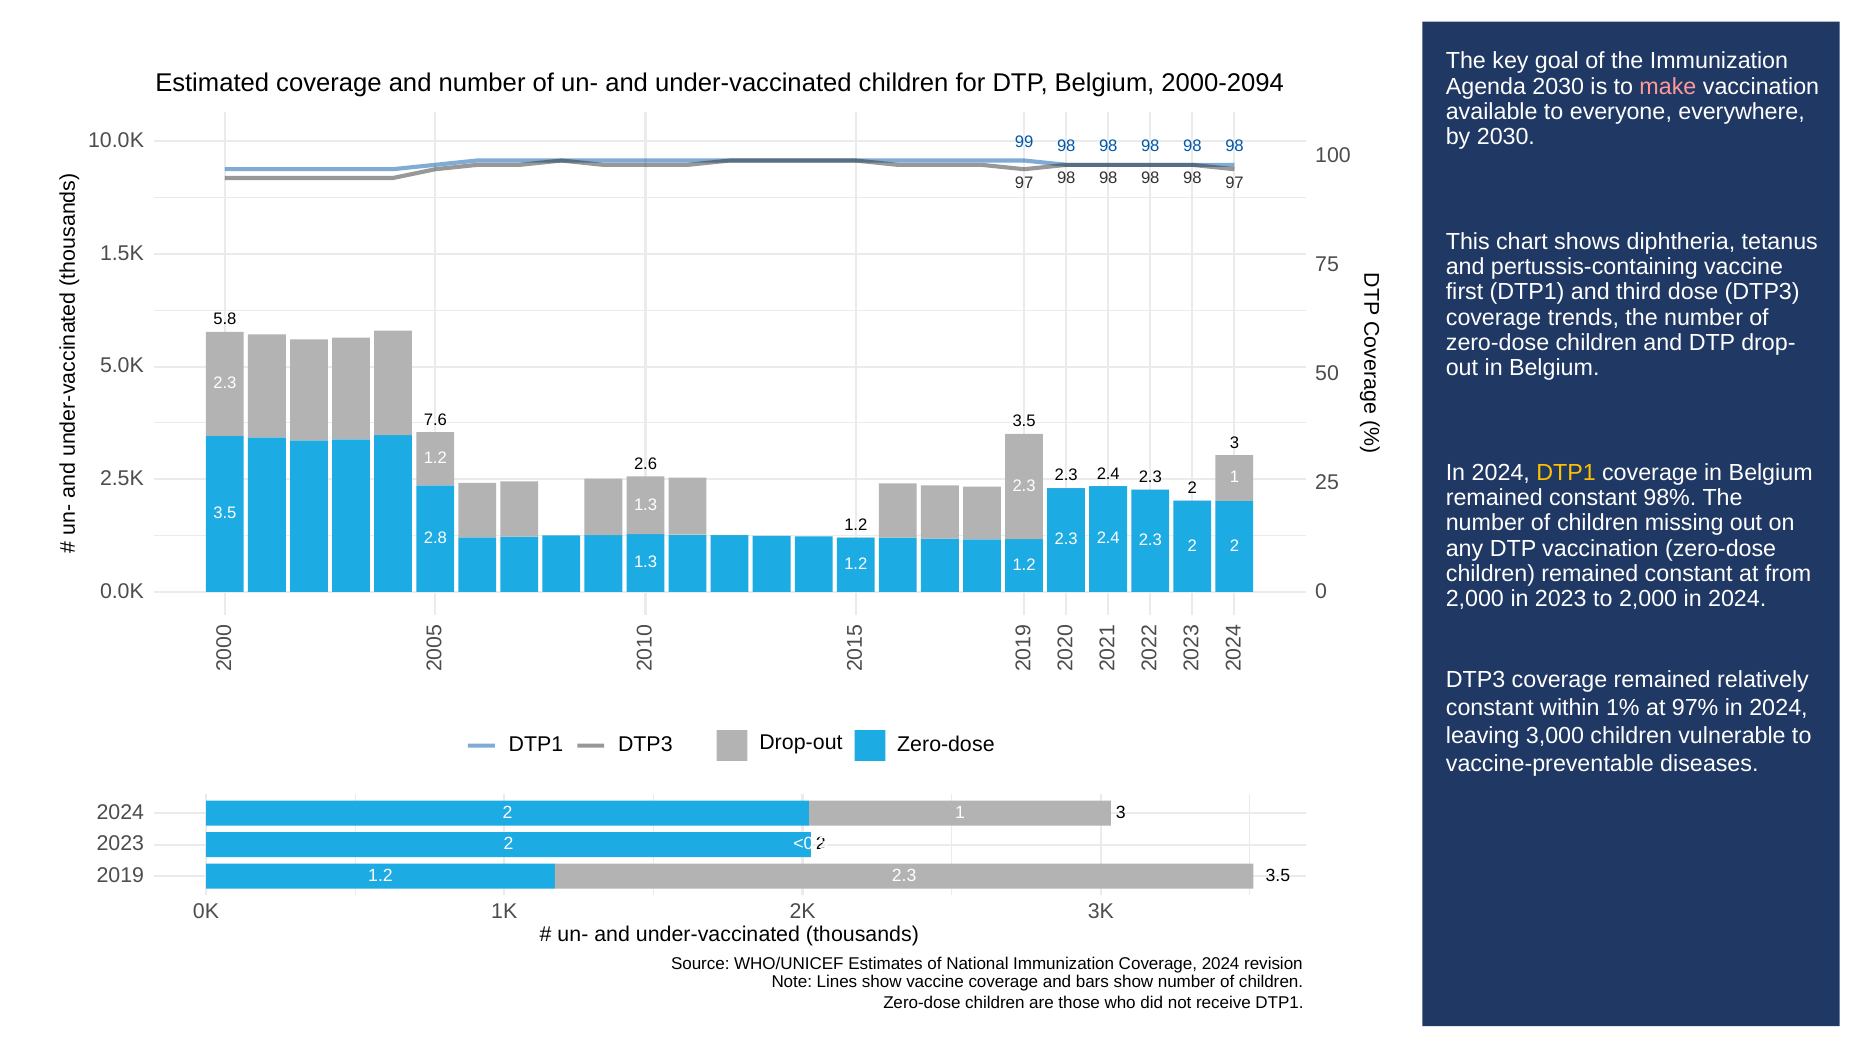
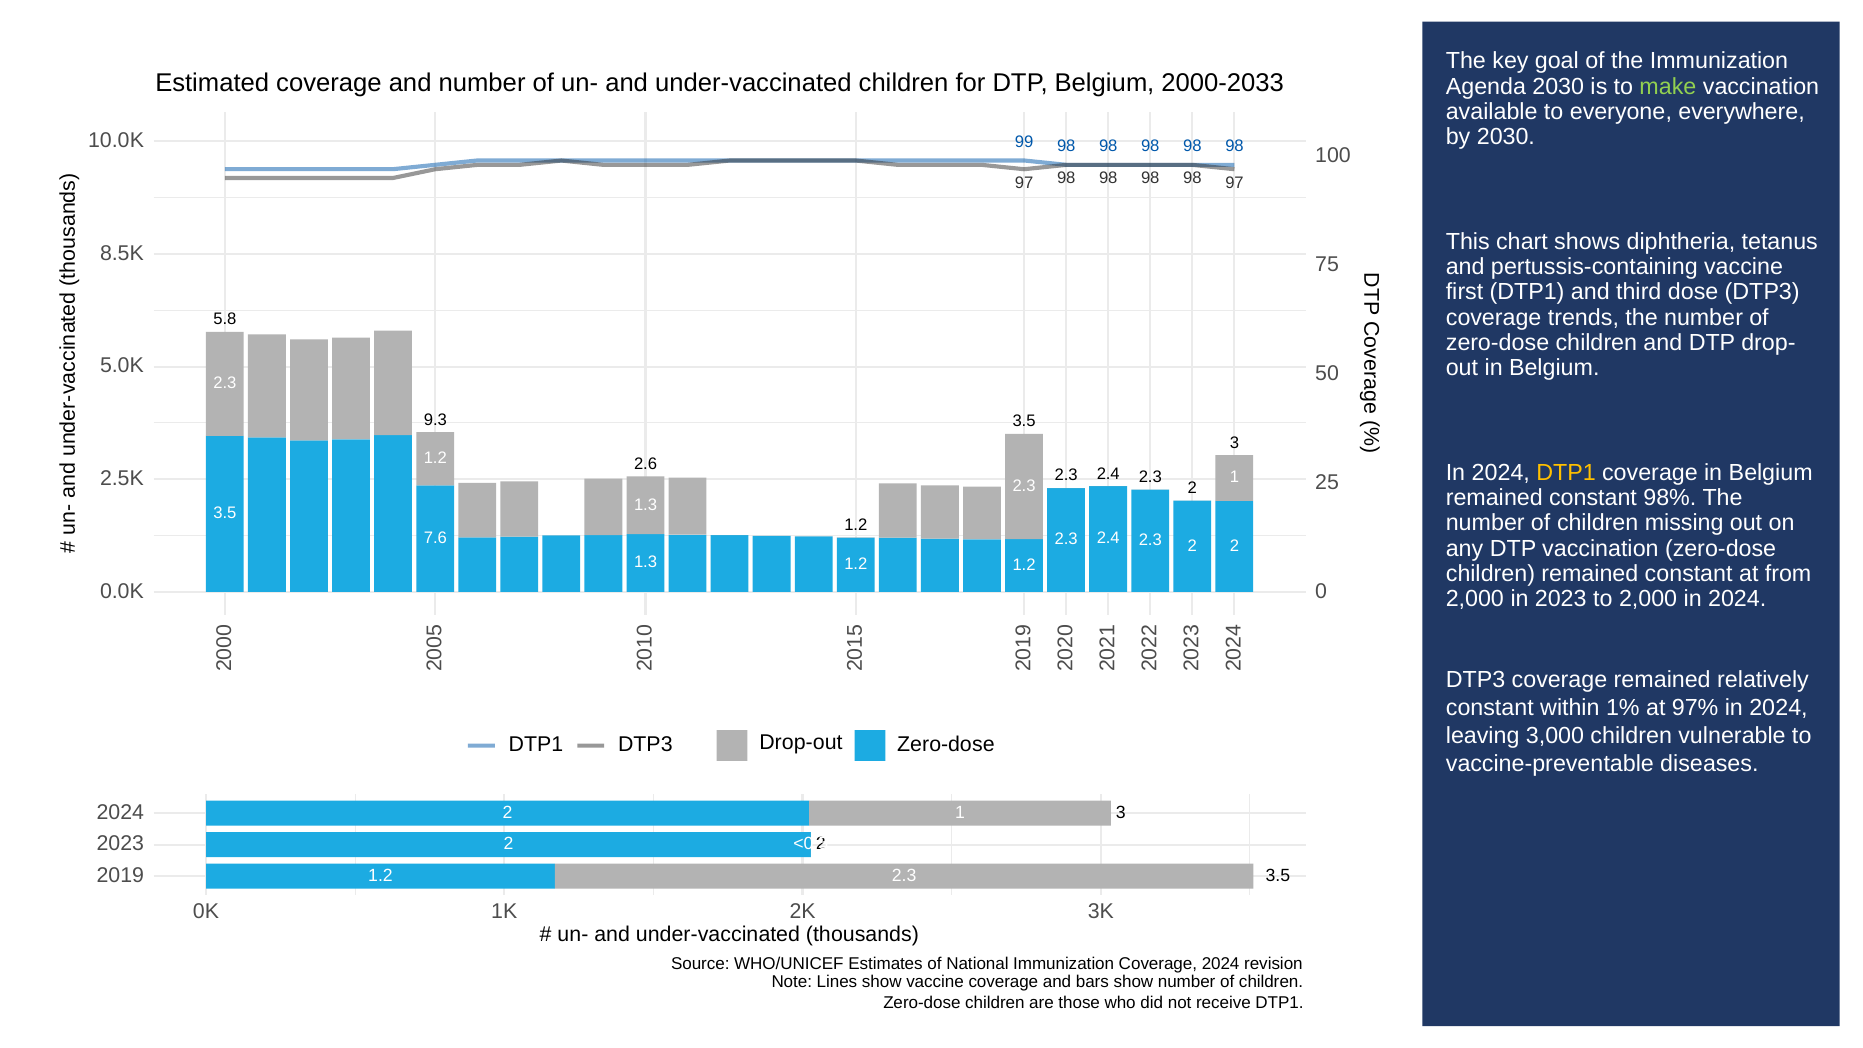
2000-2094: 2000-2094 -> 2000-2033 (1223, 83)
make colour: pink -> light green (1668, 86)
1.5K: 1.5K -> 8.5K (122, 253)
7.6: 7.6 -> 9.3 (435, 420)
2.8: 2.8 -> 7.6 (435, 538)
